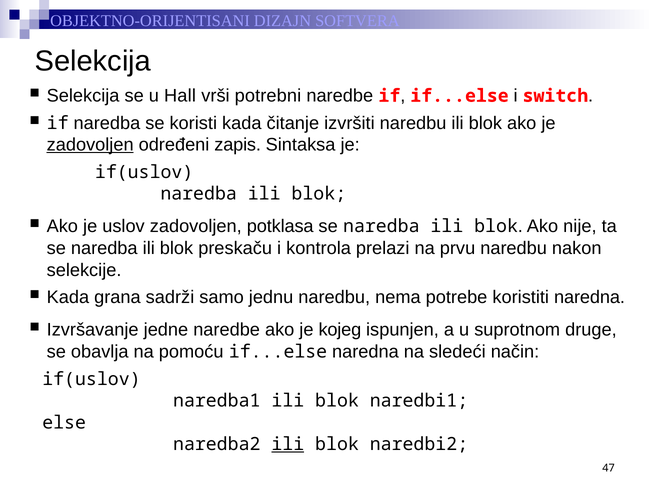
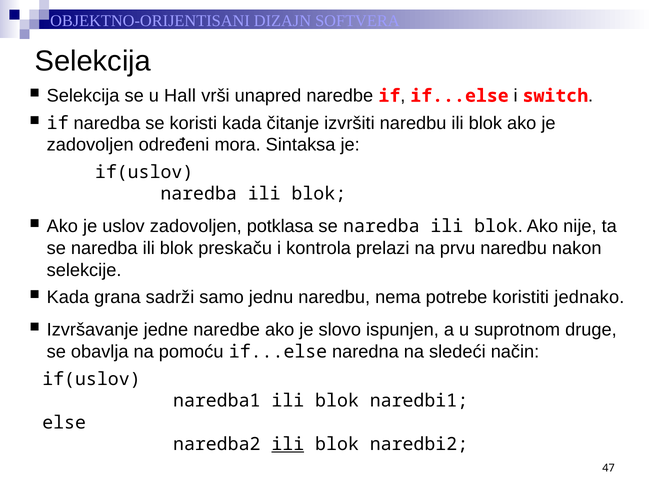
potrebni: potrebni -> unapred (268, 96)
zadovoljen underline: present -> none (90, 145)
zapis: zapis -> mora (238, 145)
koristiti naredna: naredna -> jednako (589, 298)
kojeg: kojeg -> slovo (340, 330)
